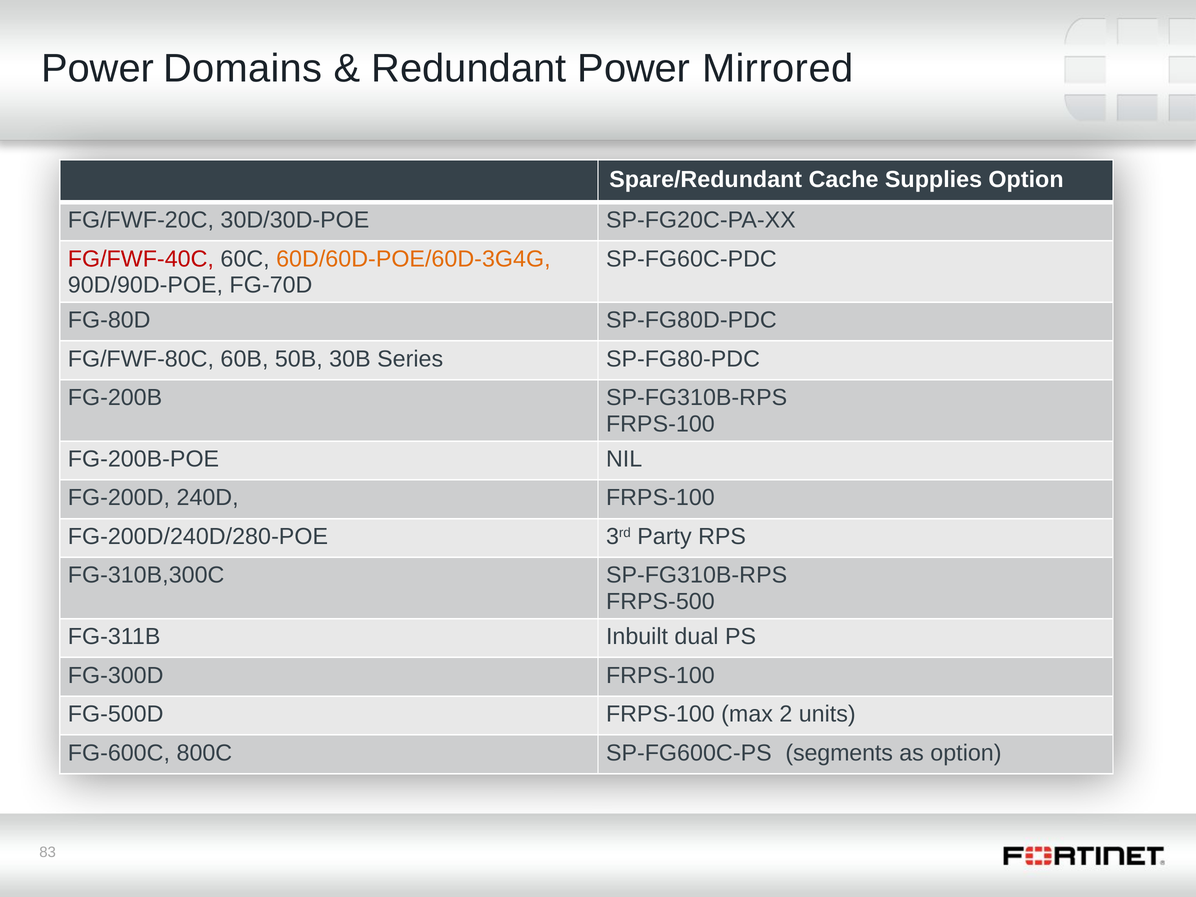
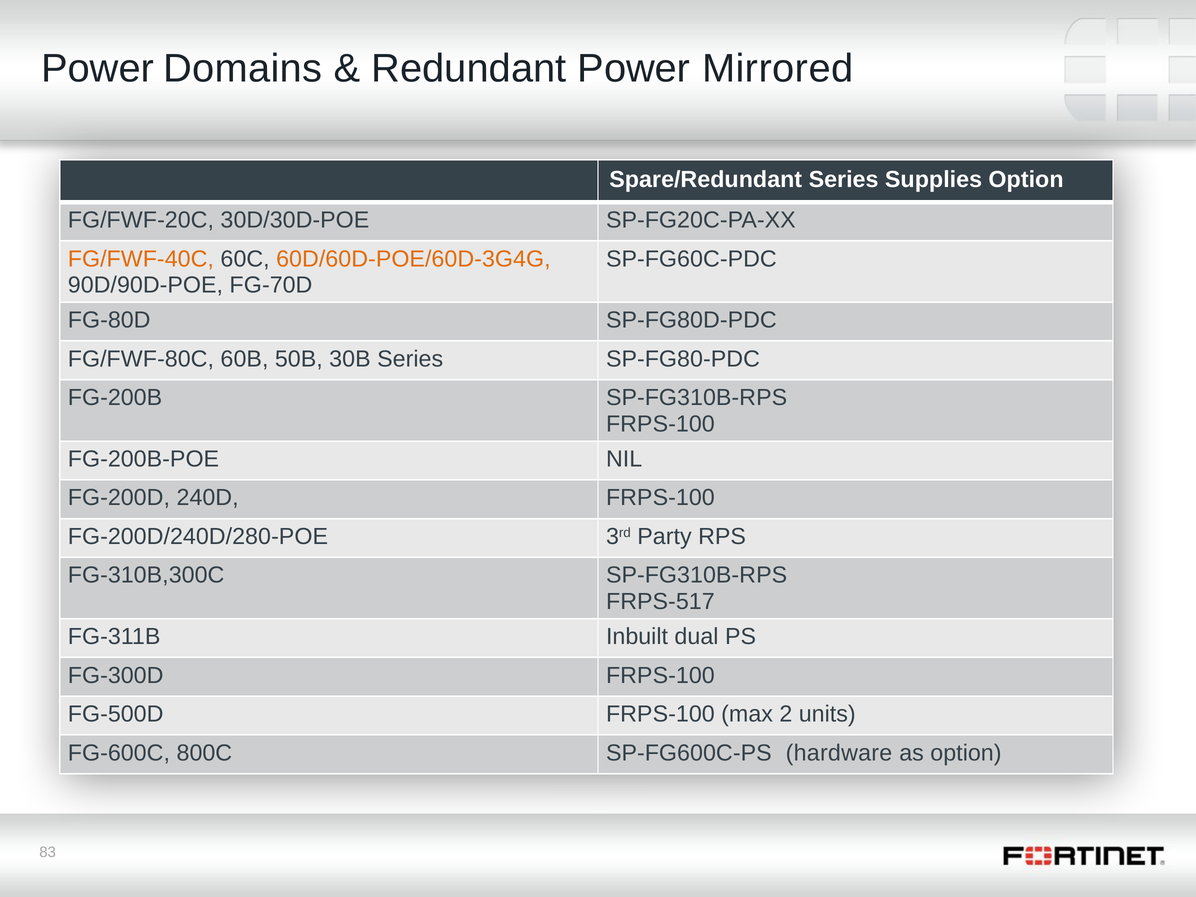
Spare/Redundant Cache: Cache -> Series (844, 180)
FG/FWF-40C colour: red -> orange (141, 259)
FRPS-500: FRPS-500 -> FRPS-517 (660, 601)
segments: segments -> hardware (839, 753)
